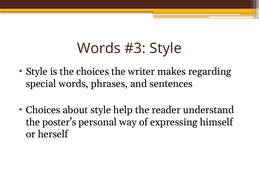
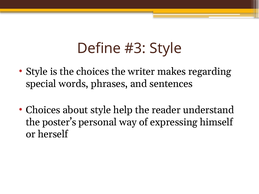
Words: Words -> Define (99, 48)
